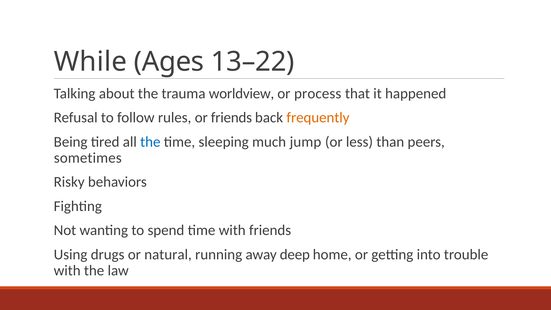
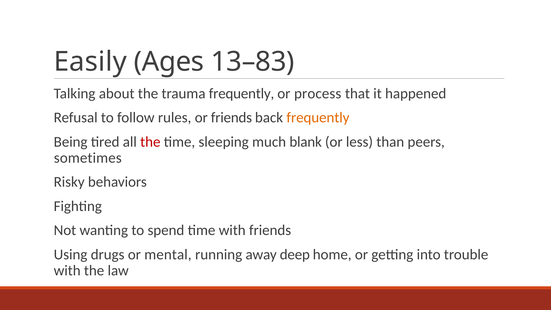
While: While -> Easily (90, 62)
13–22: 13–22 -> 13–83 (253, 62)
trauma worldview: worldview -> frequently (242, 93)
the colour: blue -> red (150, 142)
jump: jump -> blank (306, 142)
natural: natural -> mental (168, 254)
